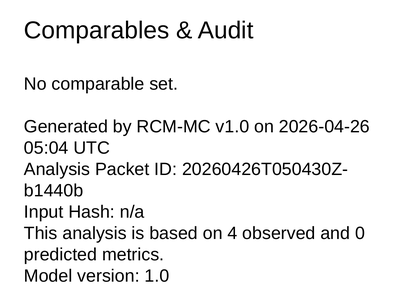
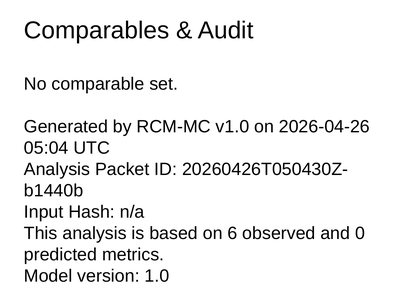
4: 4 -> 6 (232, 233)
